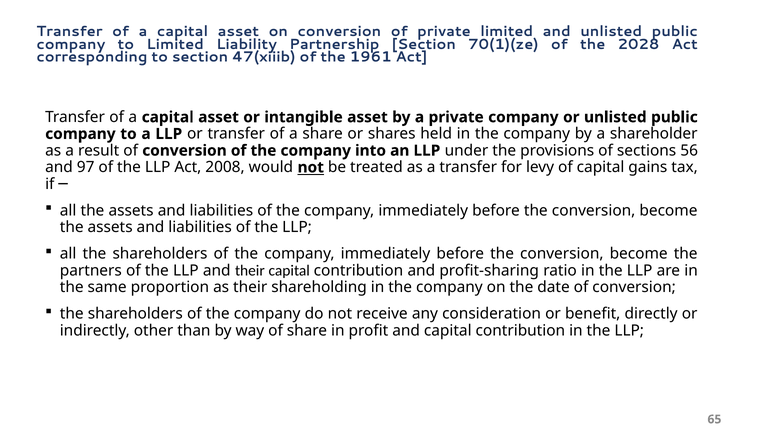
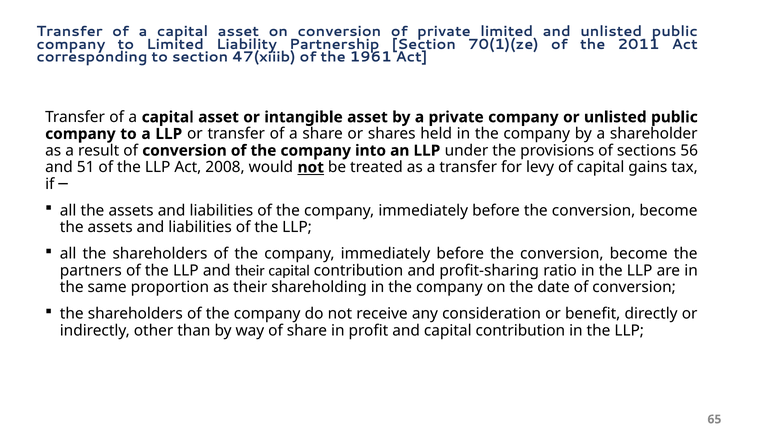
2028: 2028 -> 2011 (638, 44)
97: 97 -> 51 (86, 167)
